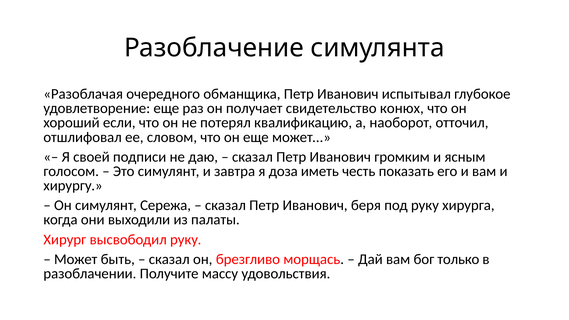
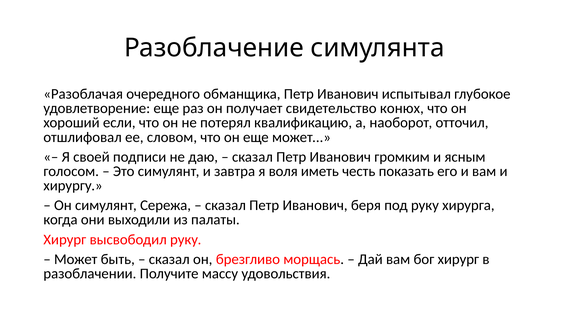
доза: доза -> воля (283, 171)
бог только: только -> хирург (458, 259)
